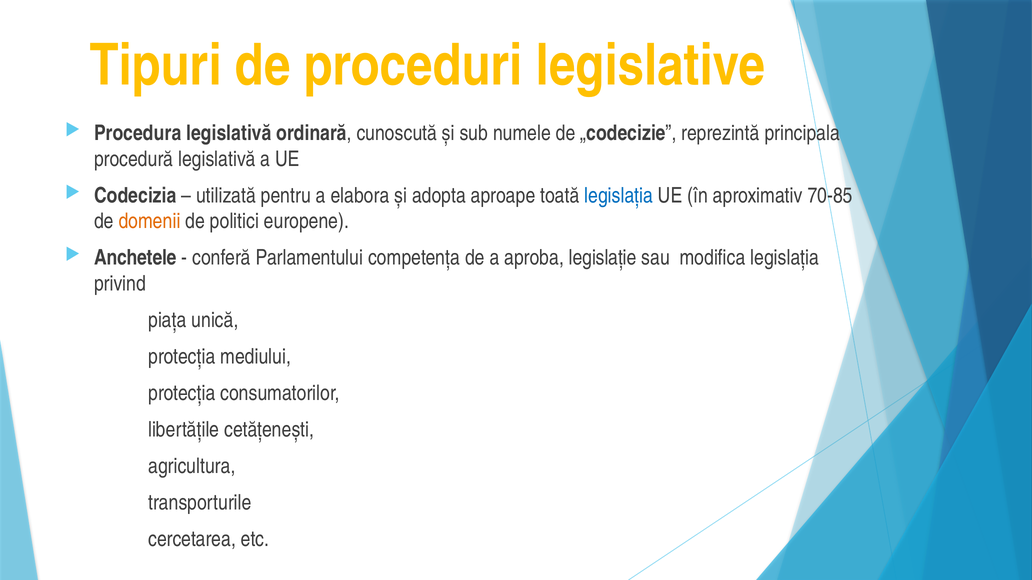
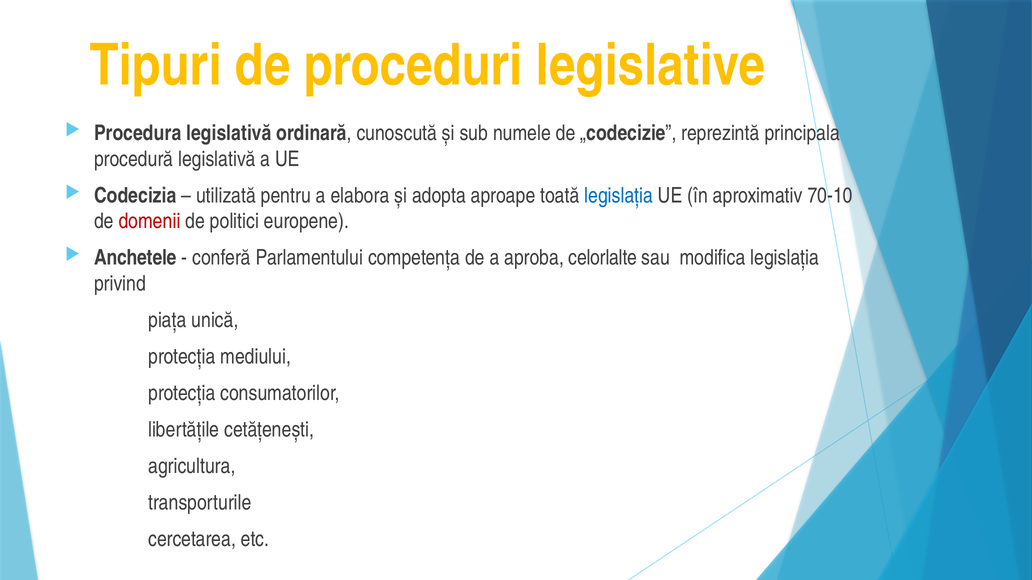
70-85: 70-85 -> 70-10 (830, 196)
domenii colour: orange -> red (150, 221)
legislație: legislație -> celorlalte (603, 258)
